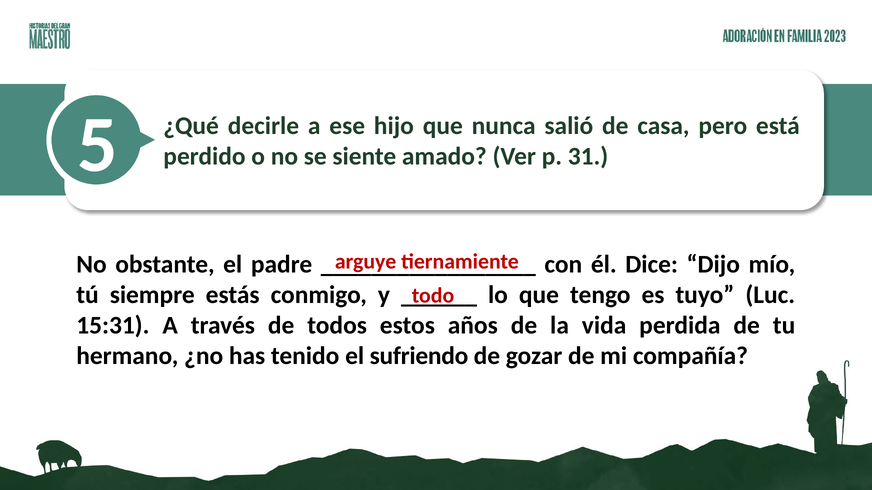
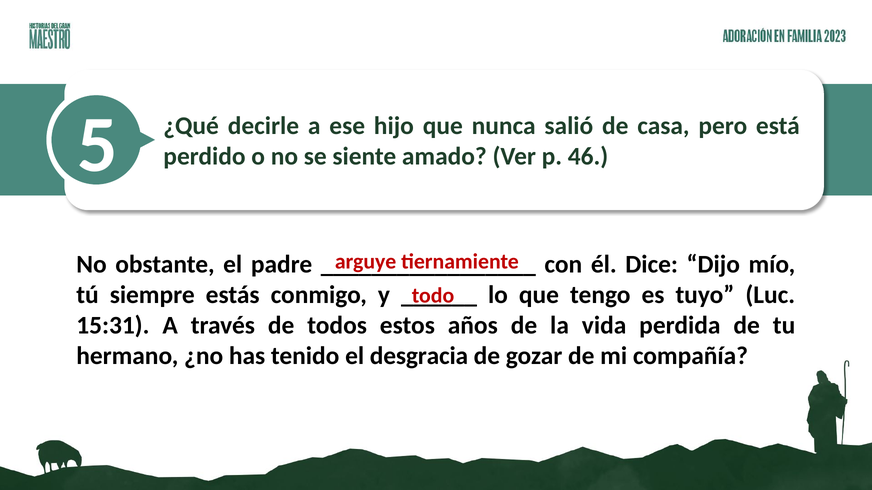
31: 31 -> 46 (588, 156)
sufriendo: sufriendo -> desgracia (419, 356)
